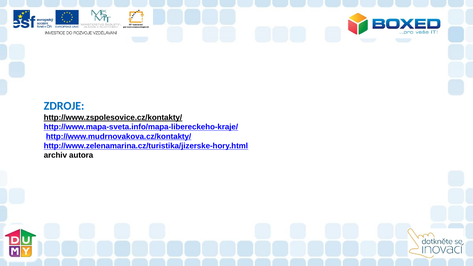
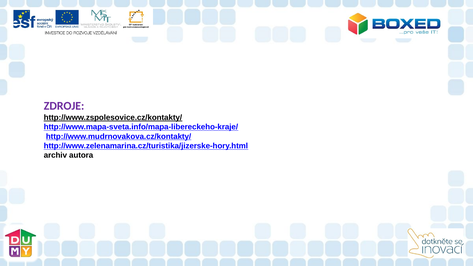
ZDROJE colour: blue -> purple (64, 106)
